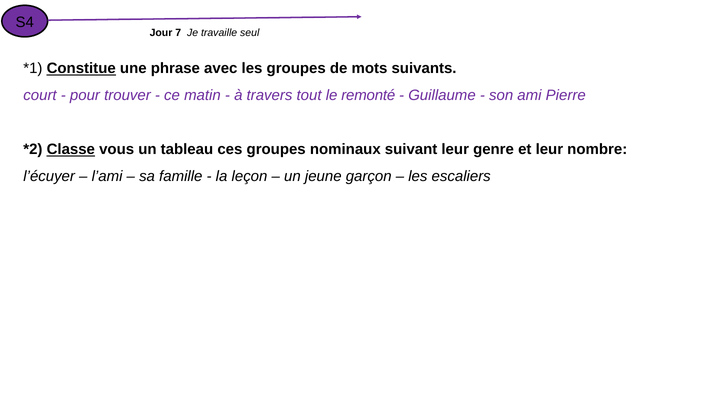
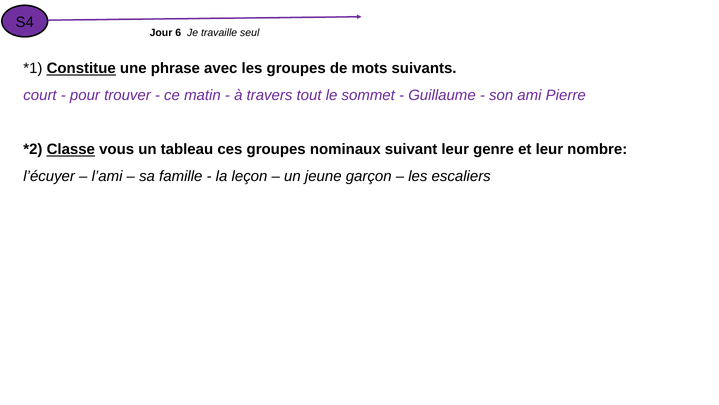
7: 7 -> 6 (178, 33)
remonté: remonté -> sommet (368, 95)
